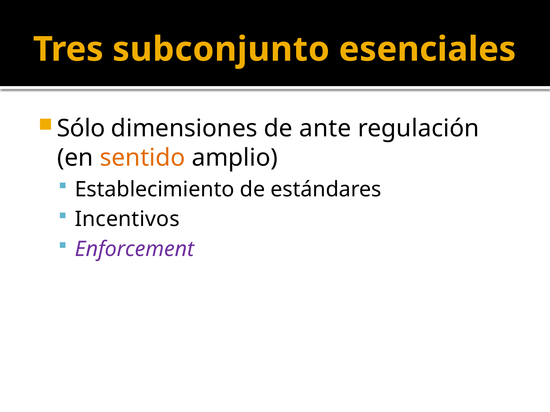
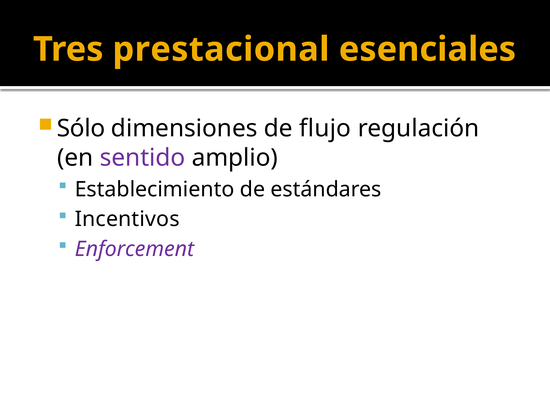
subconjunto: subconjunto -> prestacional (221, 49)
ante: ante -> flujo (325, 129)
sentido colour: orange -> purple (143, 158)
